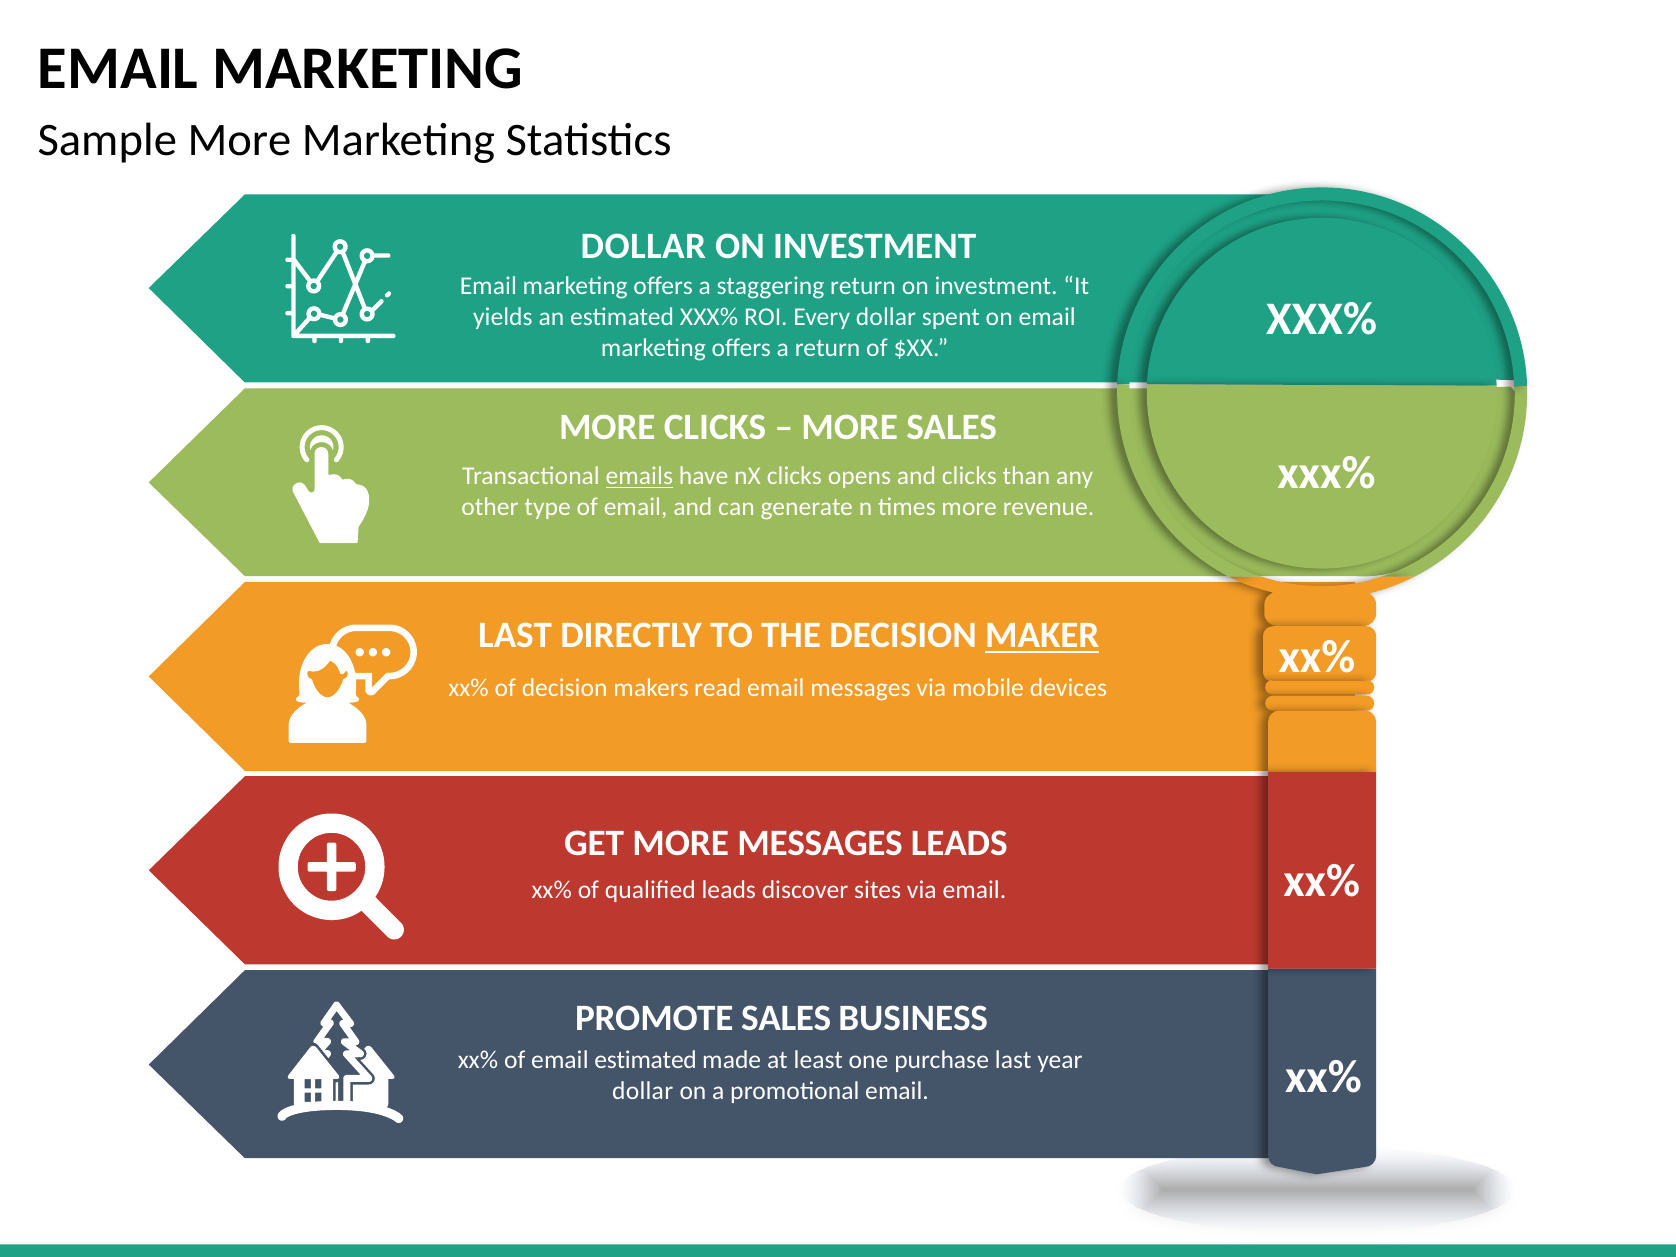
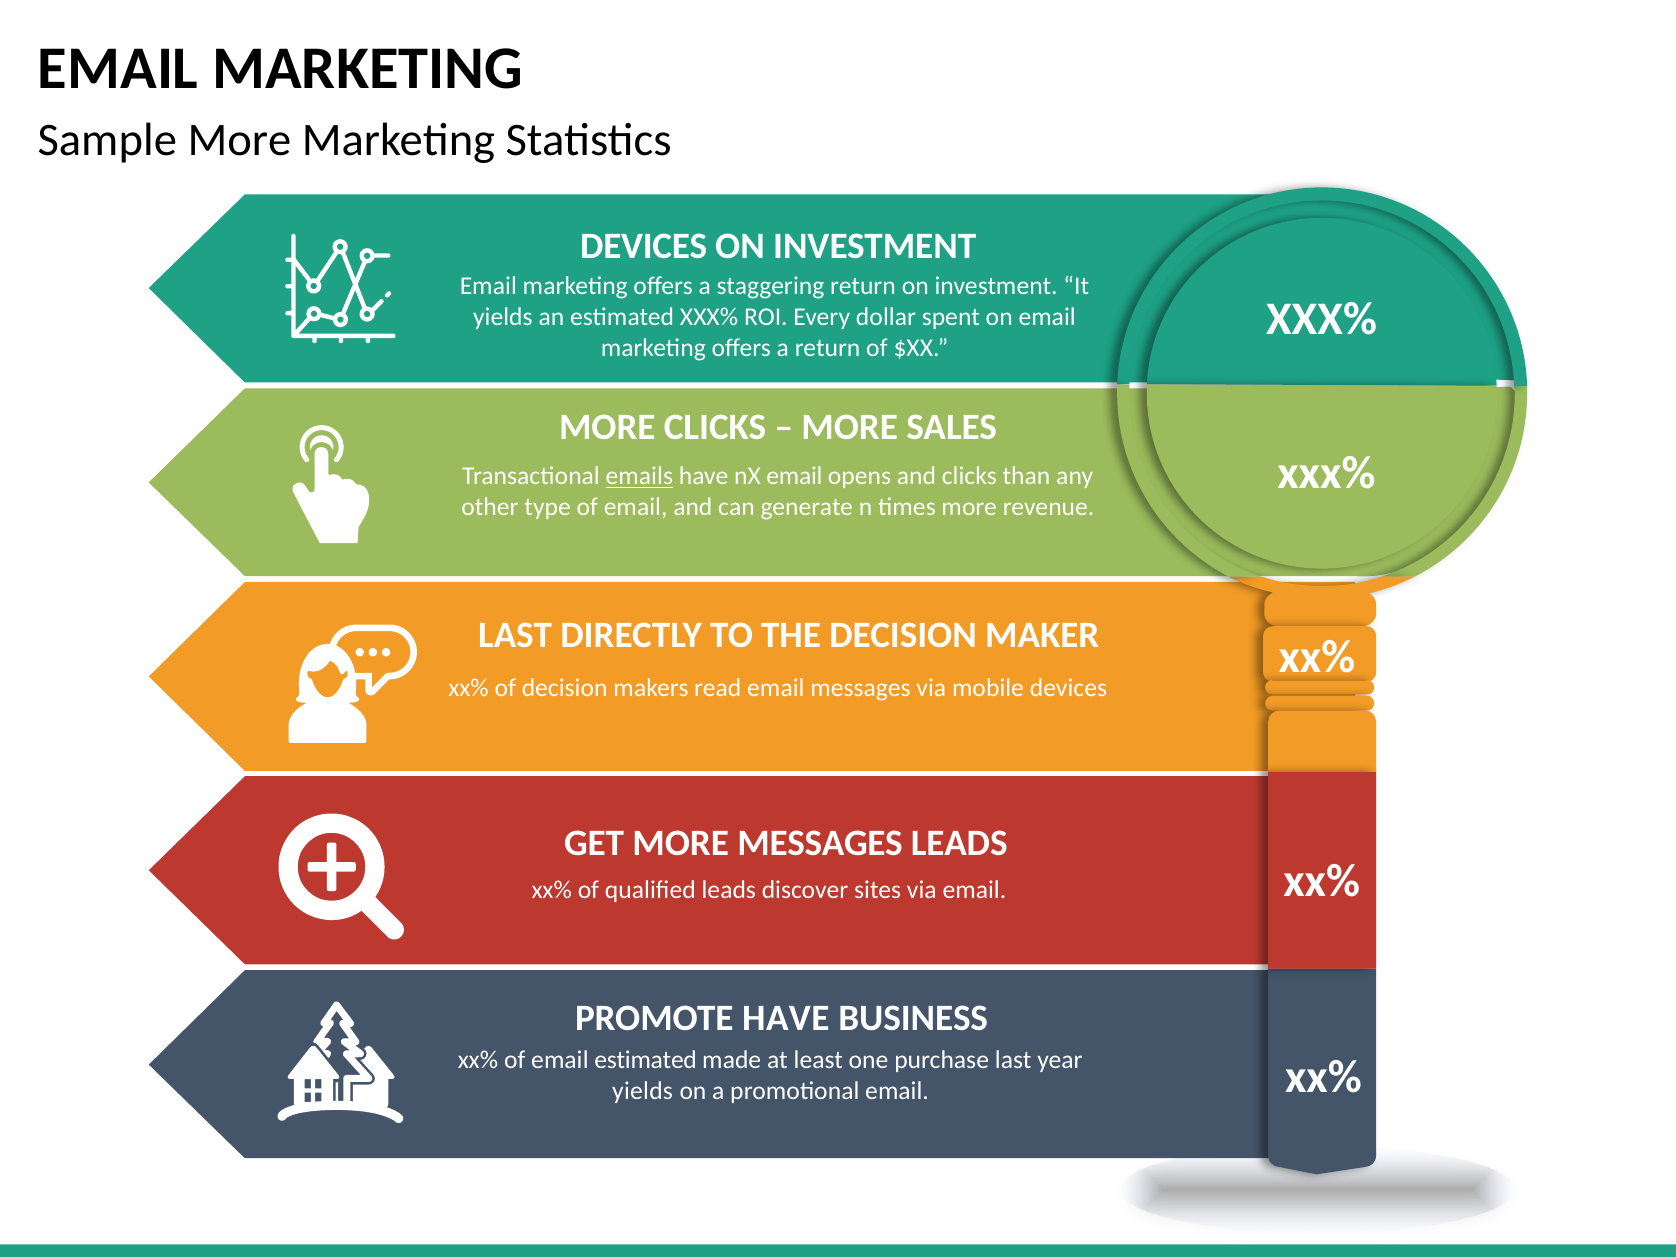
DOLLAR: DOLLAR -> DEVICES (644, 246)
nX clicks: clicks -> email (794, 476)
MAKER underline: present -> none (1042, 636)
PROMOTE SALES: SALES -> HAVE (786, 1019)
dollar: dollar -> yields (643, 1091)
